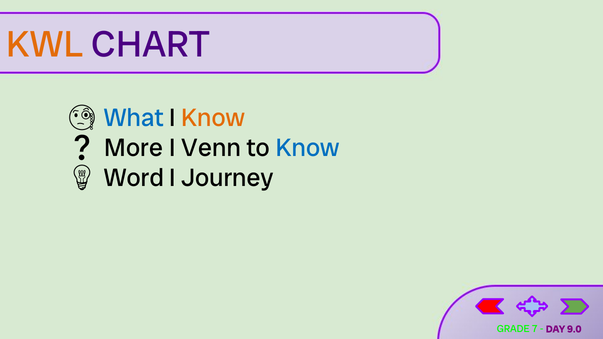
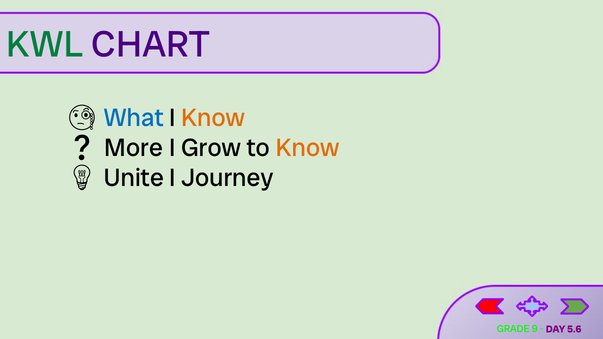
KWL colour: orange -> green (45, 44)
Venn: Venn -> Grow (211, 148)
Know colour: blue -> orange (307, 148)
Word: Word -> Unite (134, 178)
7: 7 -> 9 (535, 329)
9.0: 9.0 -> 5.6 (574, 329)
